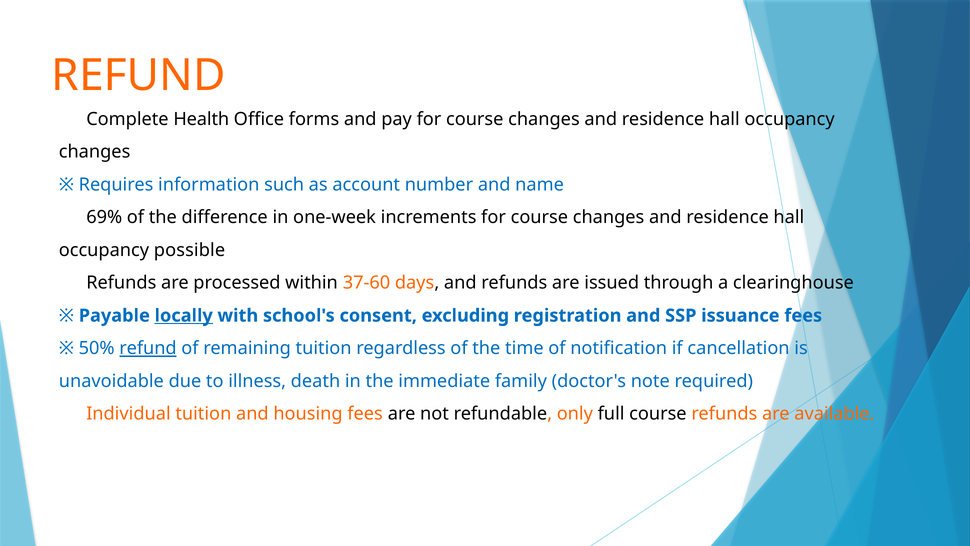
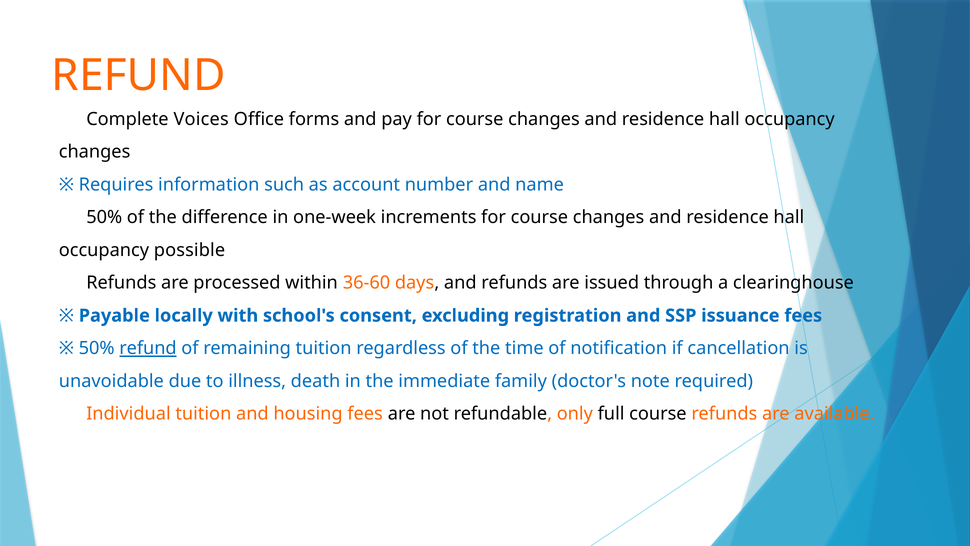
Health: Health -> Voices (201, 119)
69%: 69% -> 50% (104, 217)
37-60: 37-60 -> 36-60 (367, 283)
locally underline: present -> none (184, 315)
